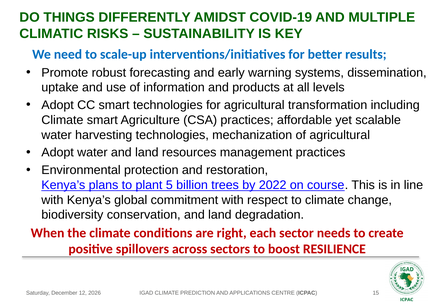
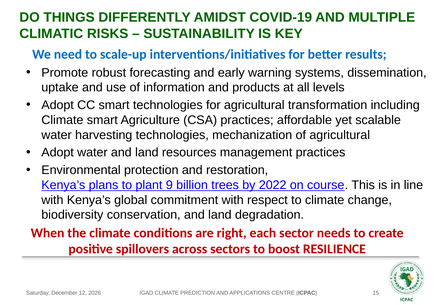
5: 5 -> 9 (169, 185)
